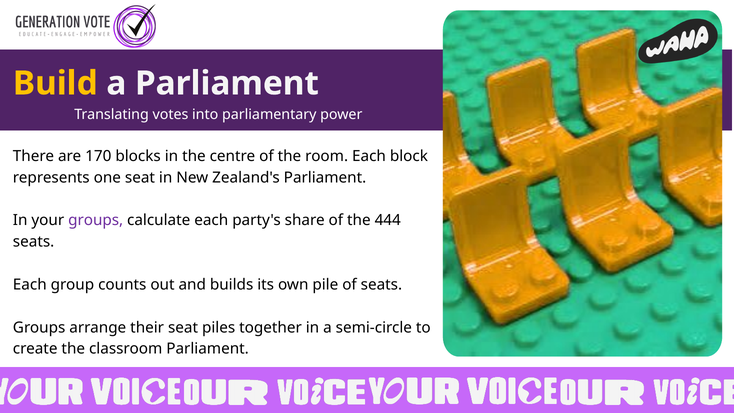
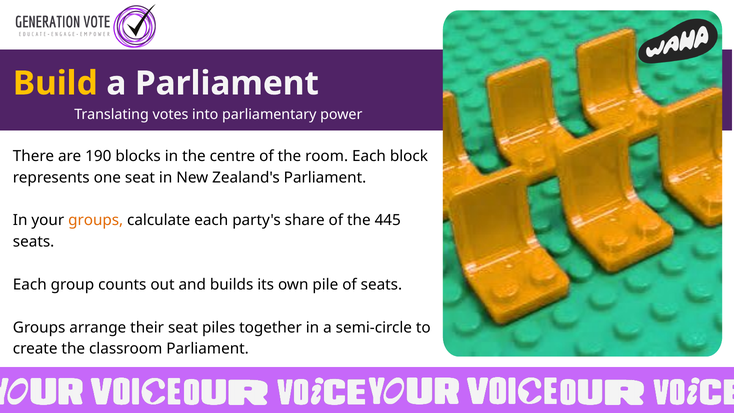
170: 170 -> 190 (98, 156)
groups colour: purple -> orange (96, 220)
444: 444 -> 445 (388, 220)
